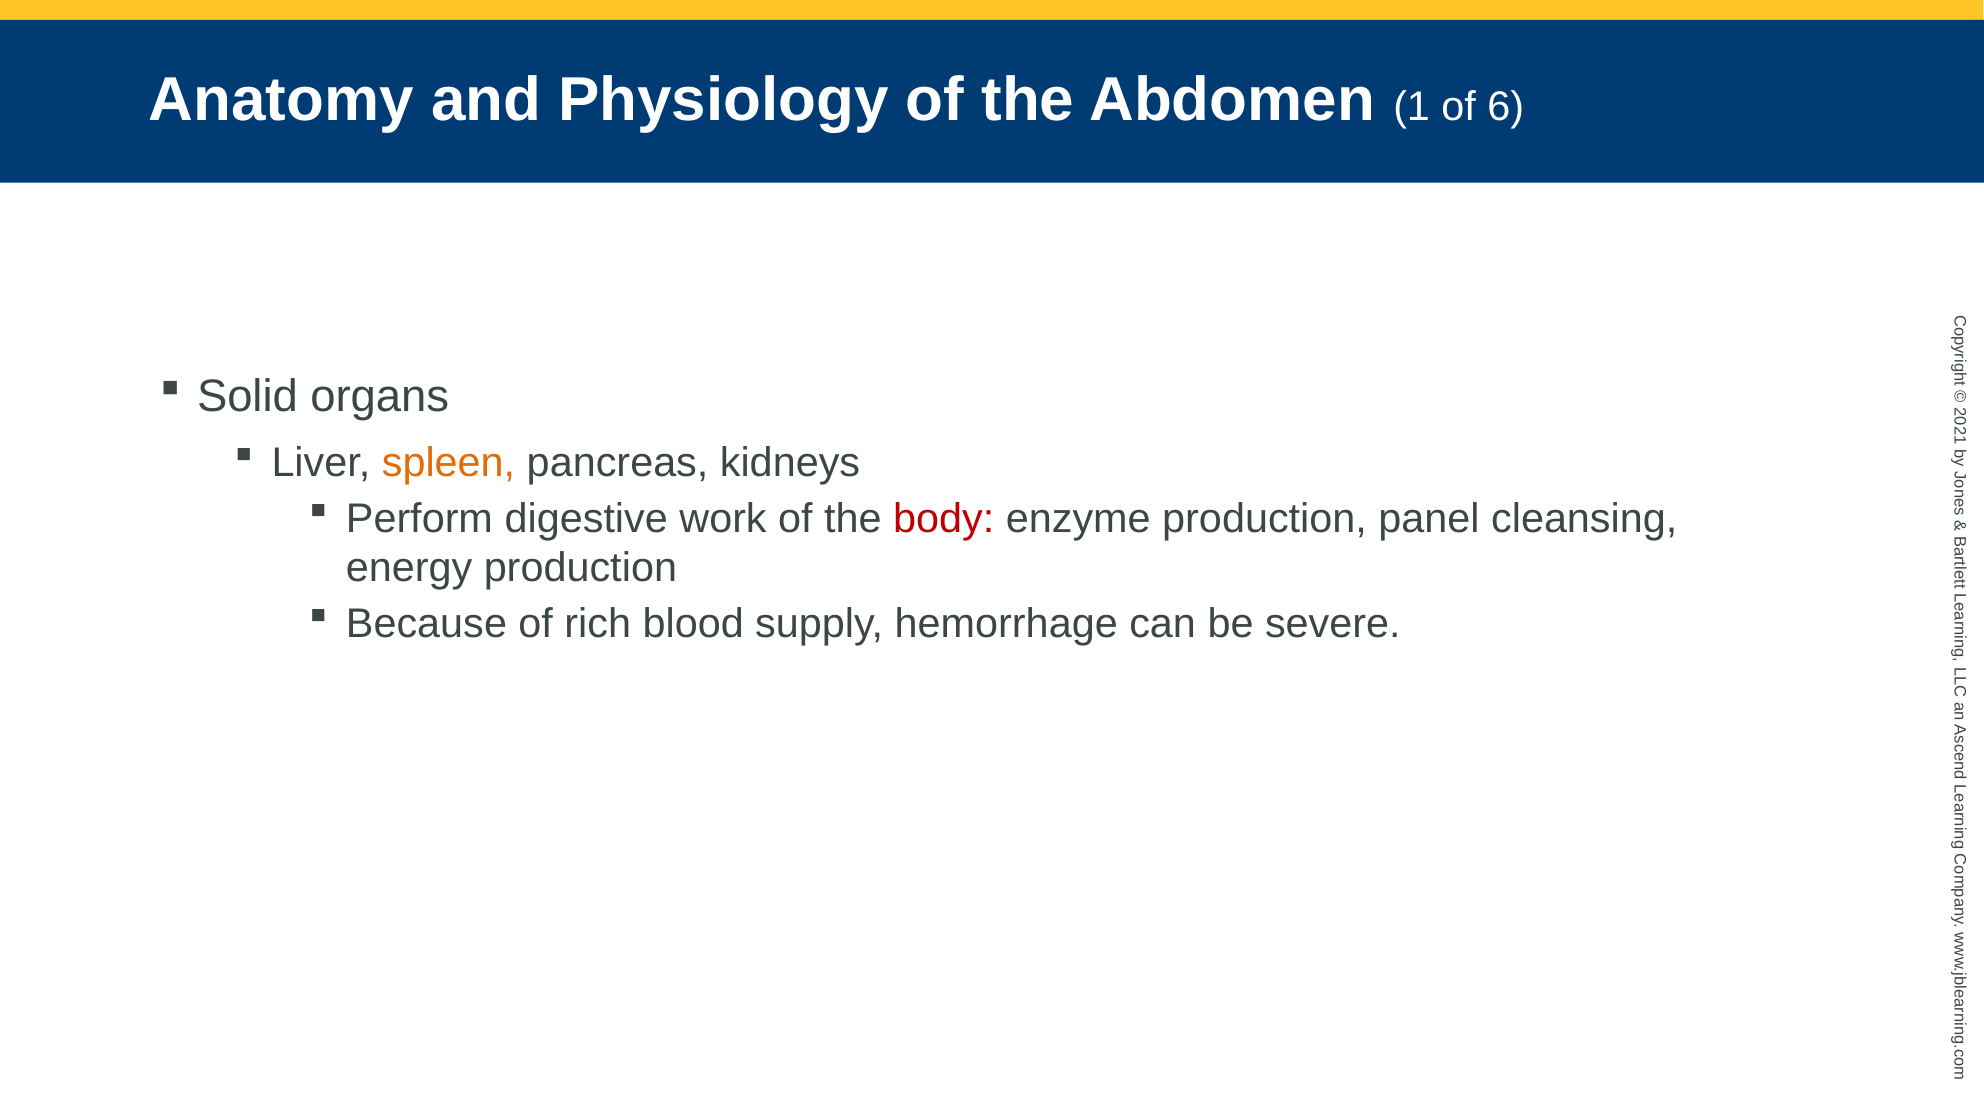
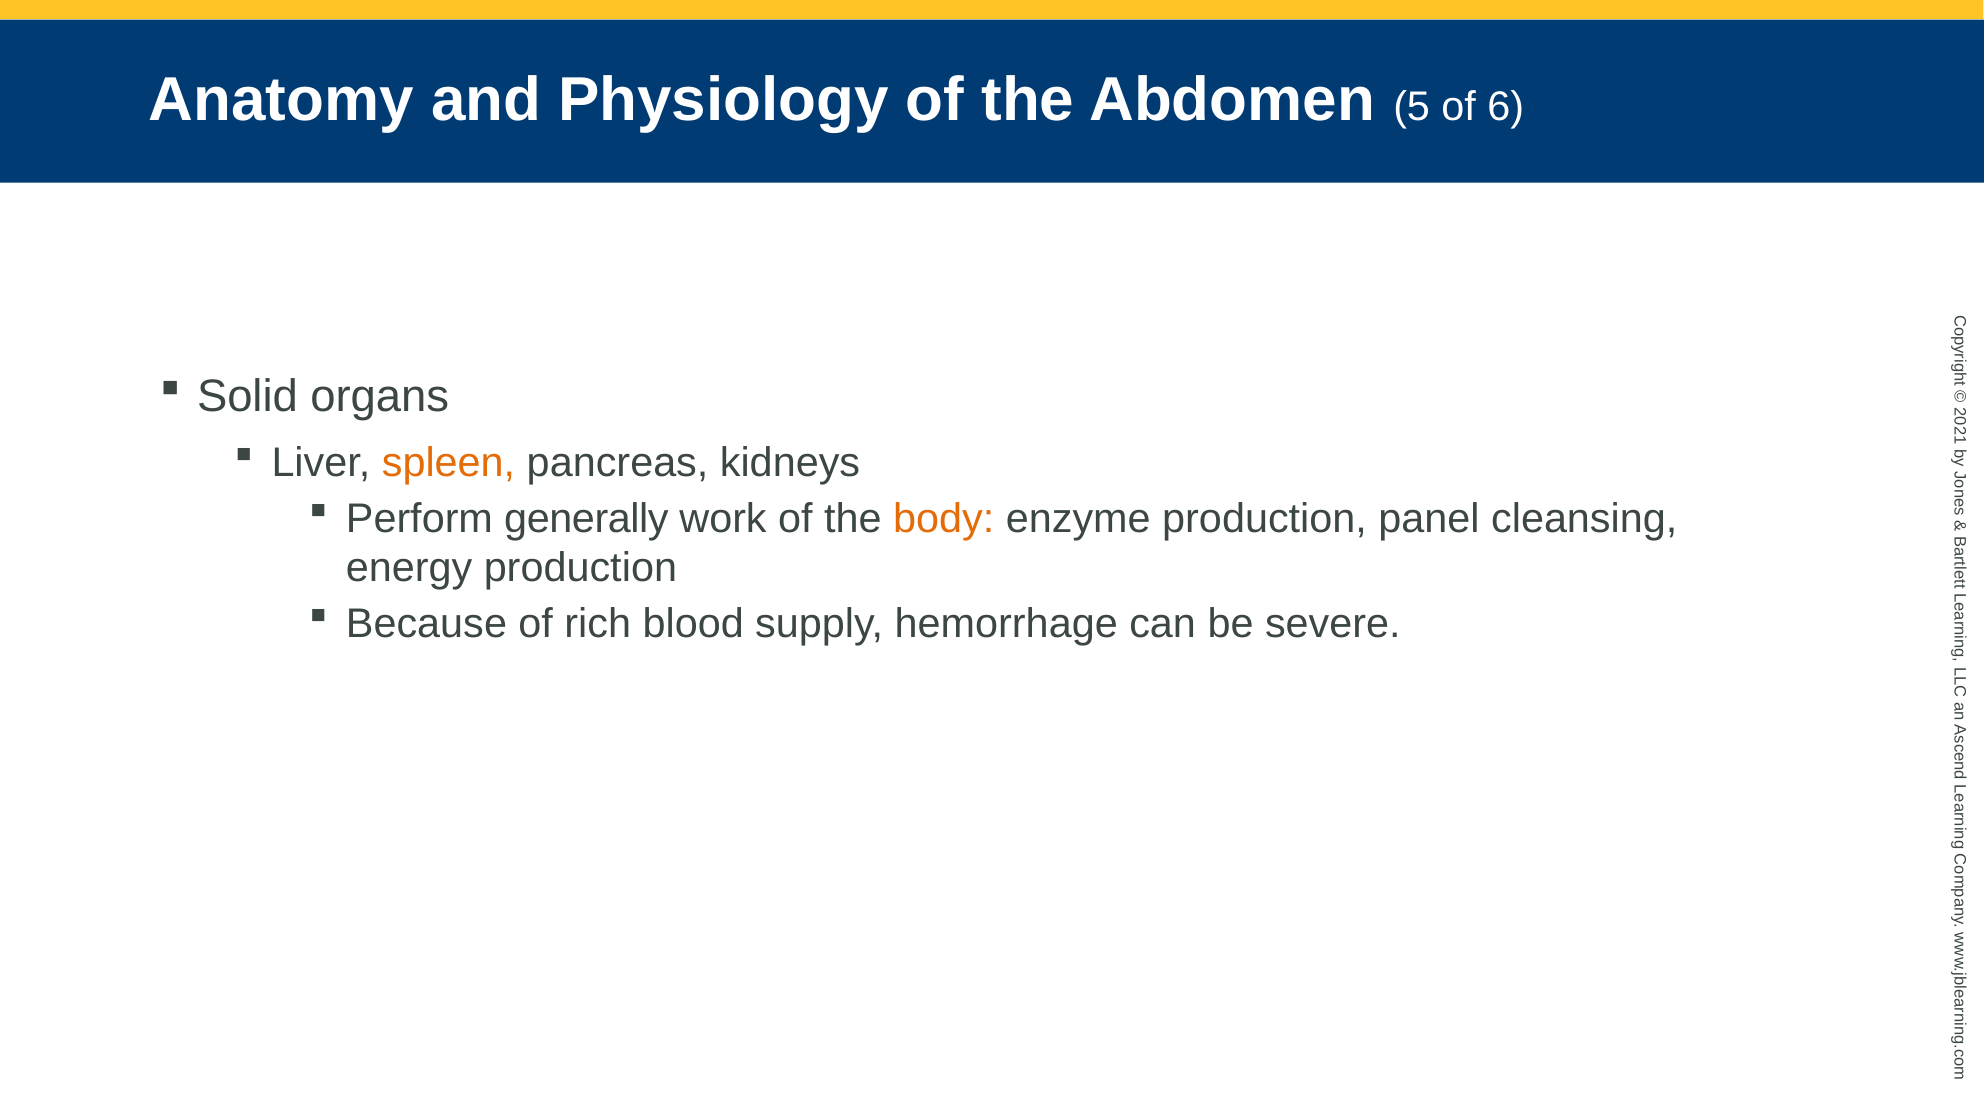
Abdomen 1: 1 -> 5 (1412, 107)
digestive: digestive -> generally (586, 519)
body colour: red -> orange (944, 519)
